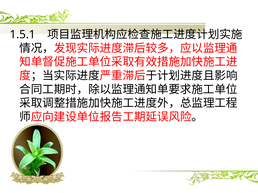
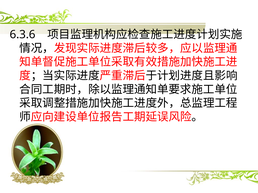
1.5.1: 1.5.1 -> 6.3.6 (23, 35)
